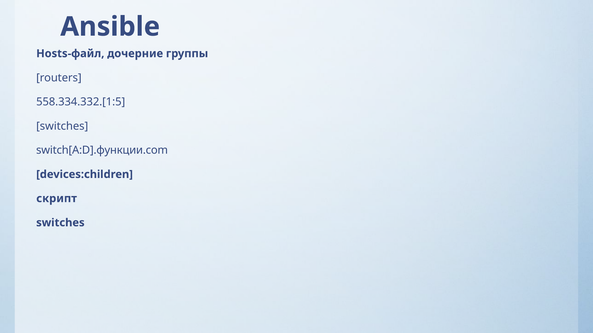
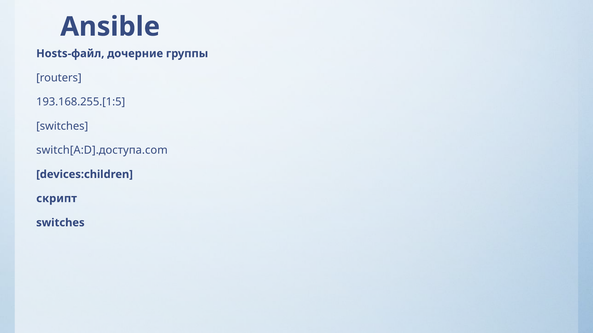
558.334.332.[1:5: 558.334.332.[1:5 -> 193.168.255.[1:5 (81, 102)
switch[A:D].функции.com: switch[A:D].функции.com -> switch[A:D].доступа.com (102, 150)
